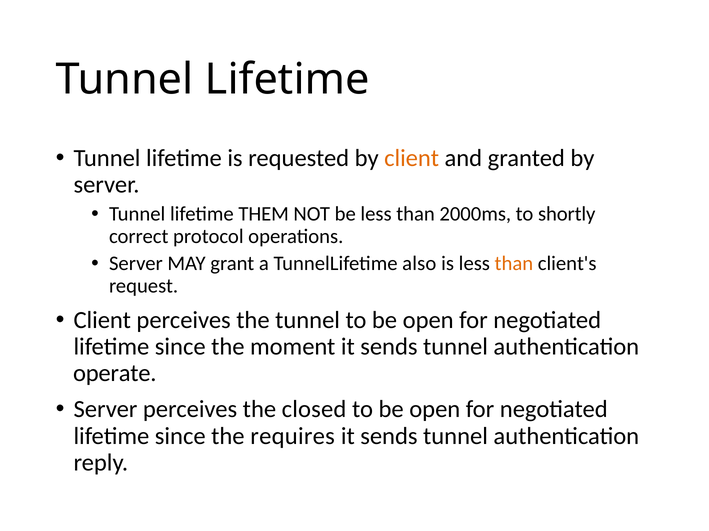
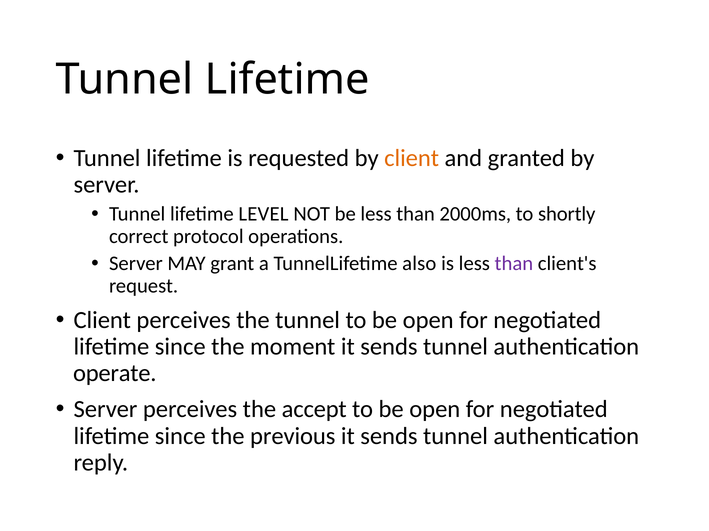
THEM: THEM -> LEVEL (263, 214)
than colour: orange -> purple (514, 264)
closed: closed -> accept (314, 410)
requires: requires -> previous (293, 437)
